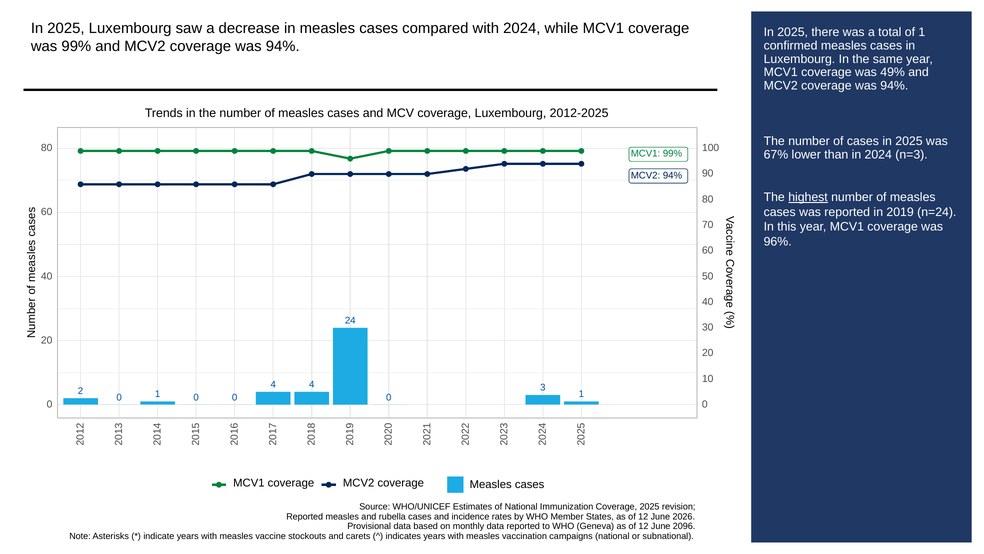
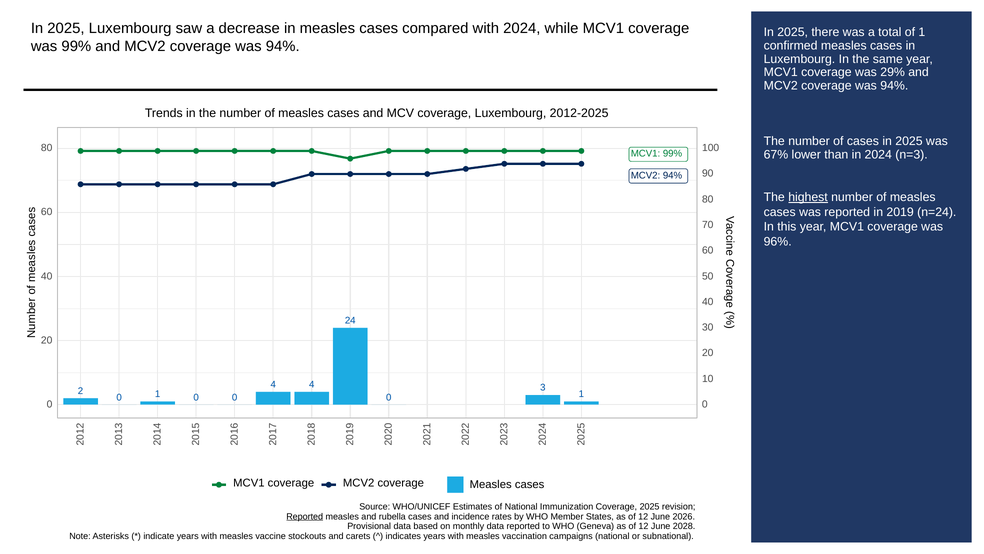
49%: 49% -> 29% (893, 72)
Reported underline: none -> present (305, 516)
2096: 2096 -> 2028 (684, 526)
